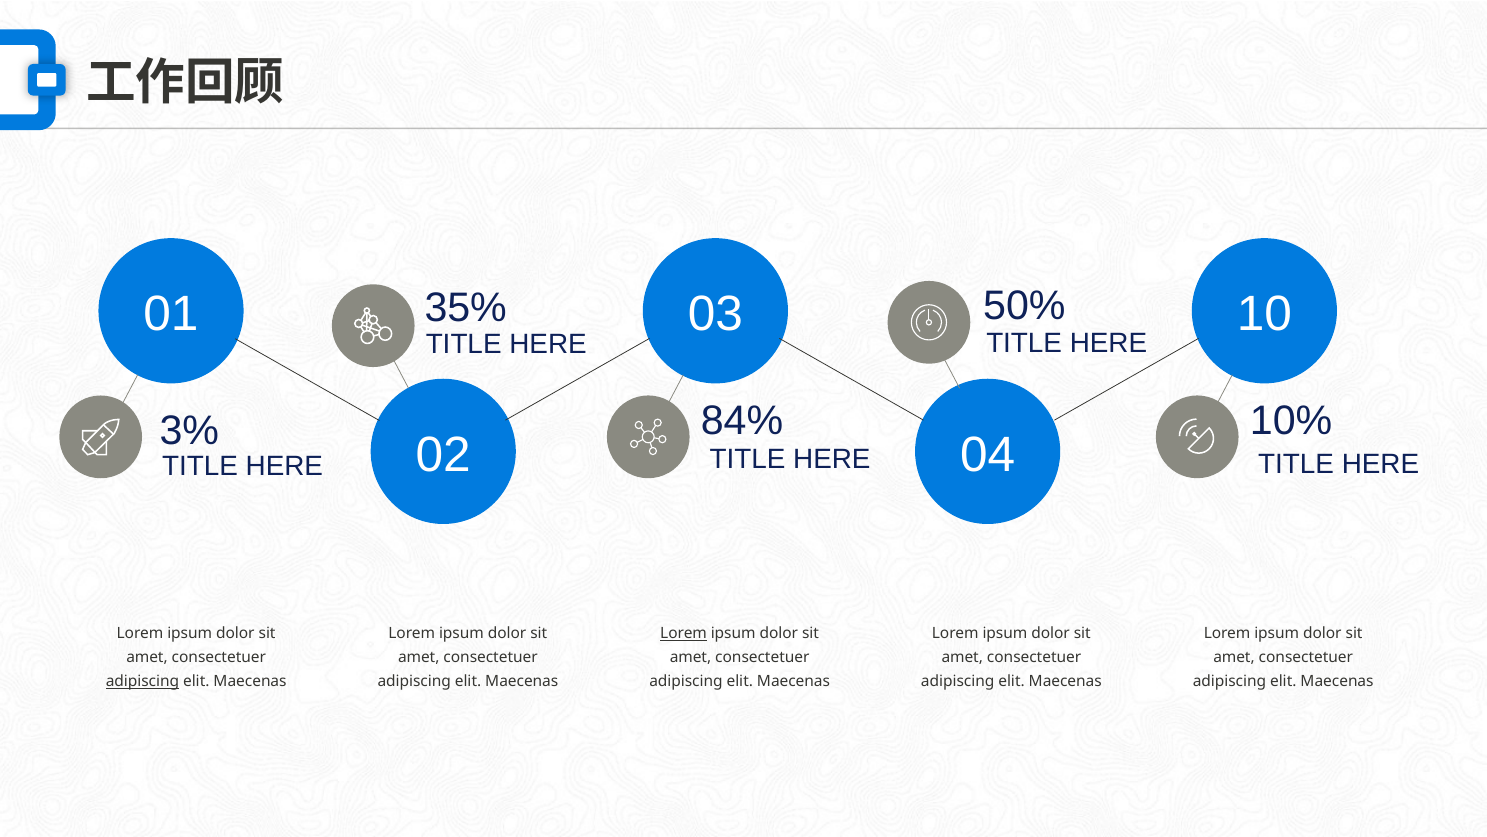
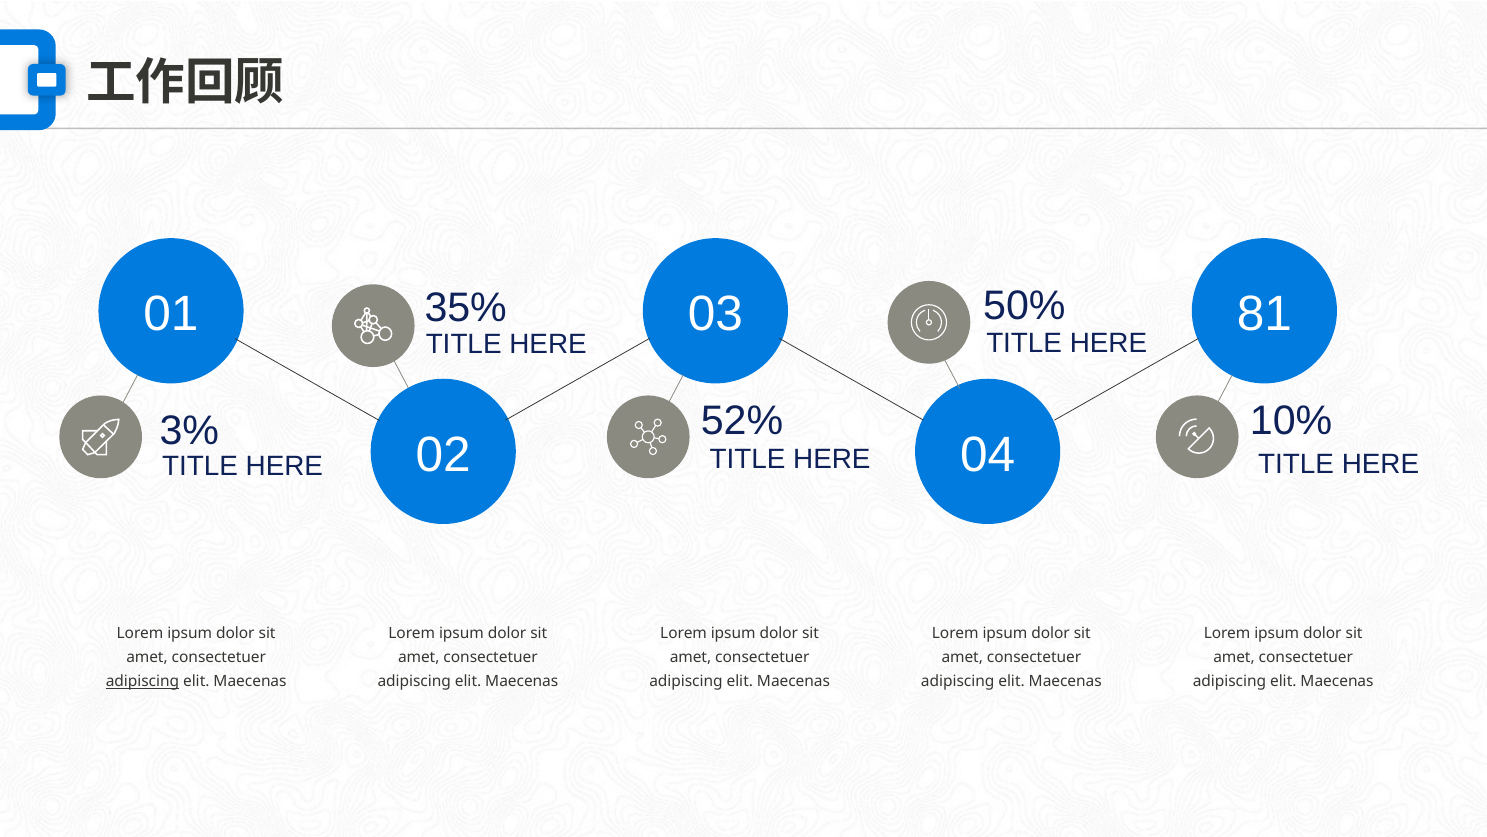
10: 10 -> 81 (1264, 314)
84%: 84% -> 52% (742, 420)
Lorem underline: present -> none (684, 633)
